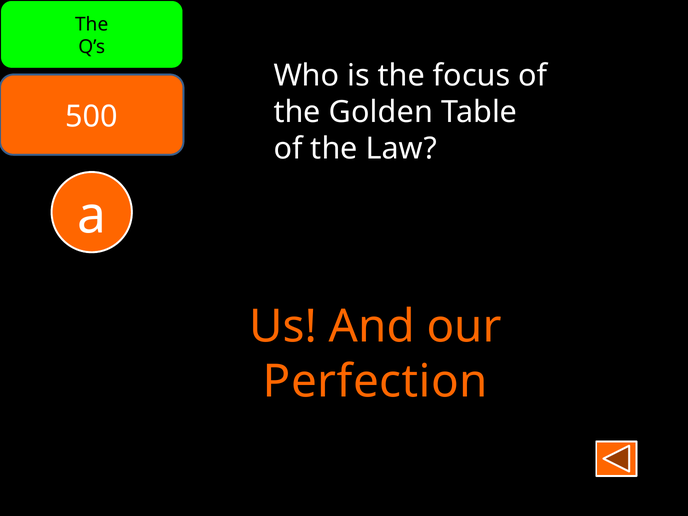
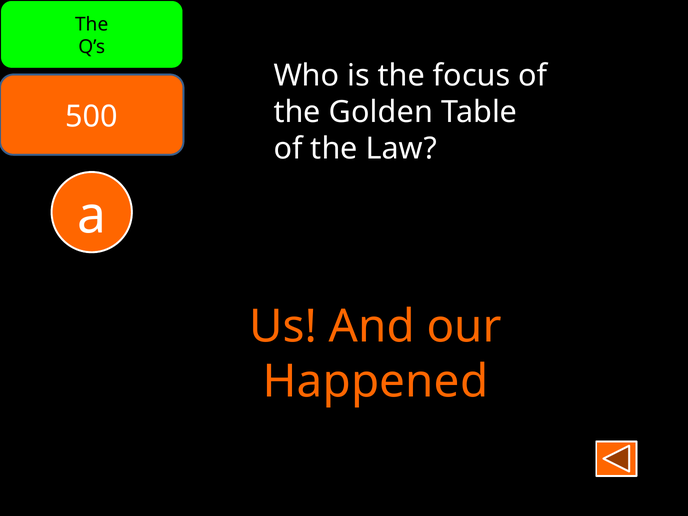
Perfection: Perfection -> Happened (375, 382)
